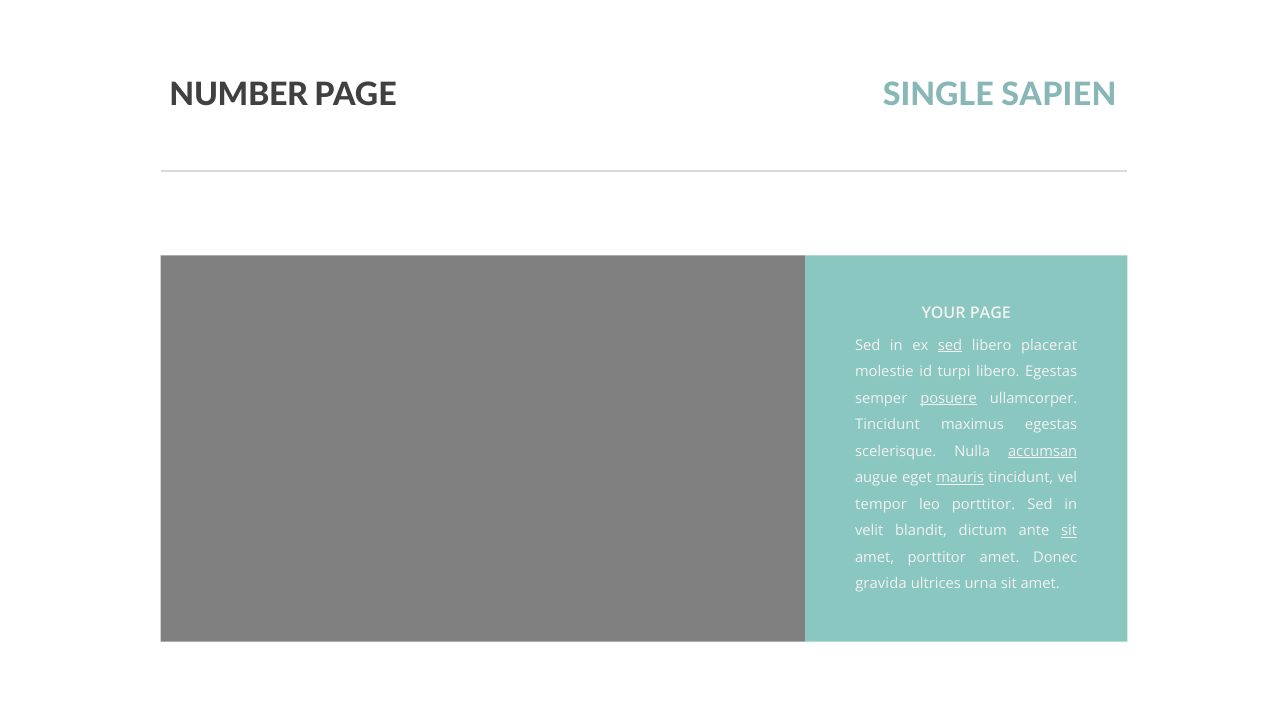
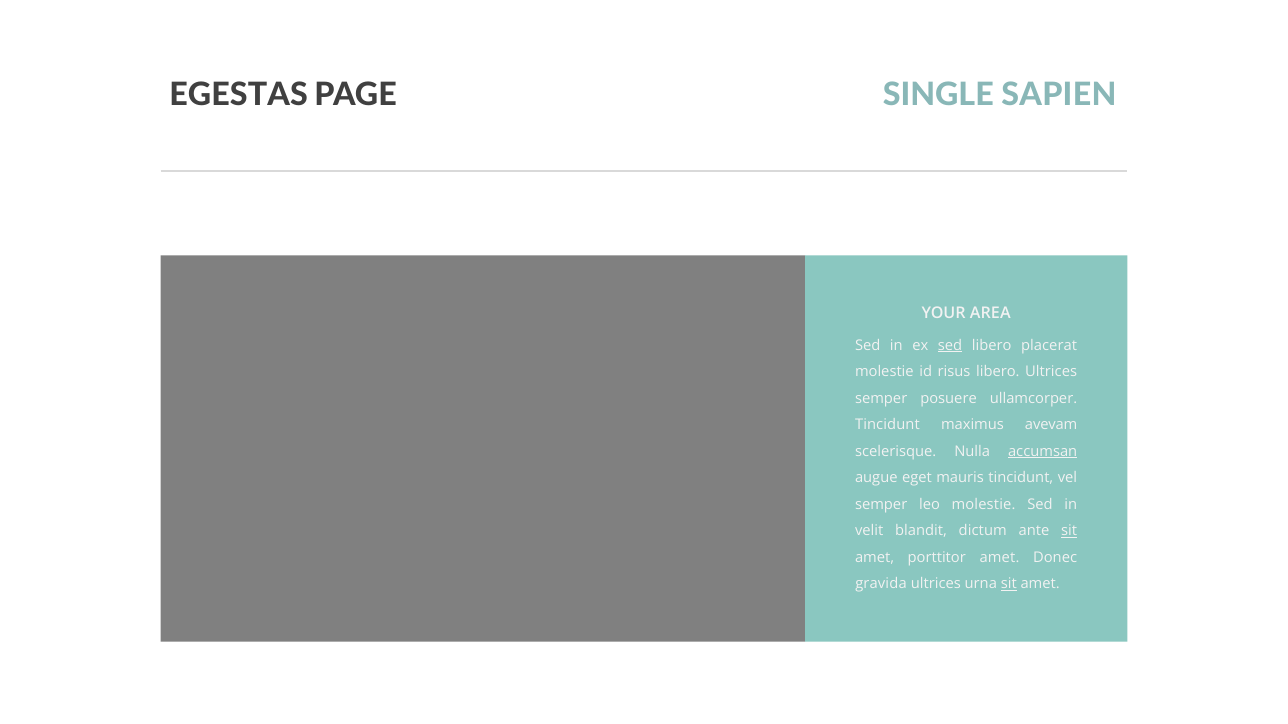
NUMBER: NUMBER -> EGESTAS (239, 95)
YOUR PAGE: PAGE -> AREA (990, 313)
turpi: turpi -> risus (954, 372)
libero Egestas: Egestas -> Ultrices (1051, 372)
posuere underline: present -> none (949, 399)
maximus egestas: egestas -> avevam (1051, 425)
mauris underline: present -> none (960, 478)
tempor: tempor -> semper (881, 505)
leo porttitor: porttitor -> molestie (984, 505)
sit underline: none -> present (1009, 584)
